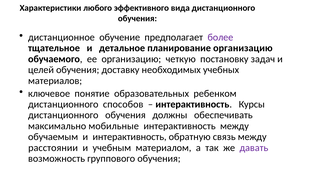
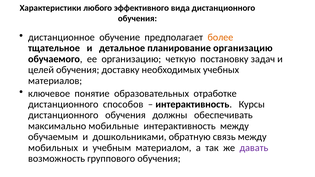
более colour: purple -> orange (220, 37)
ребенком: ребенком -> отработке (215, 94)
и интерактивность: интерактивность -> дошкольниками (130, 137)
расстоянии: расстоянии -> мобильных (53, 148)
